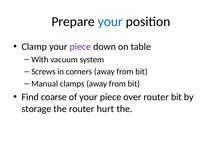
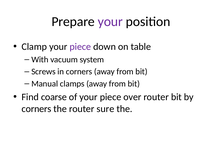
your colour: blue -> purple (110, 21)
storage: storage -> corners (36, 109)
hurt: hurt -> sure (105, 109)
